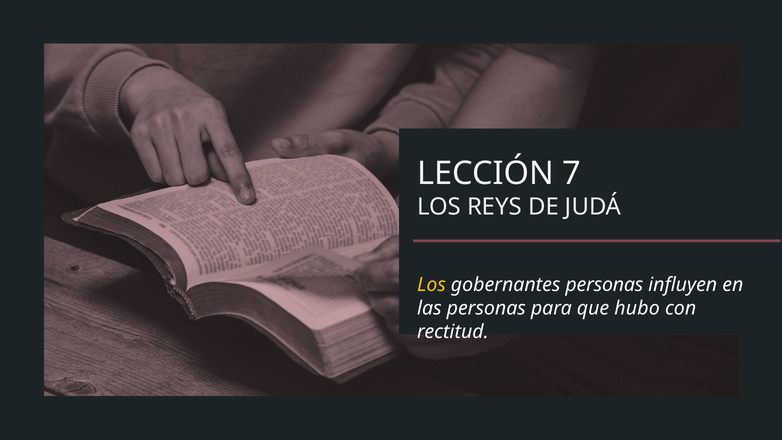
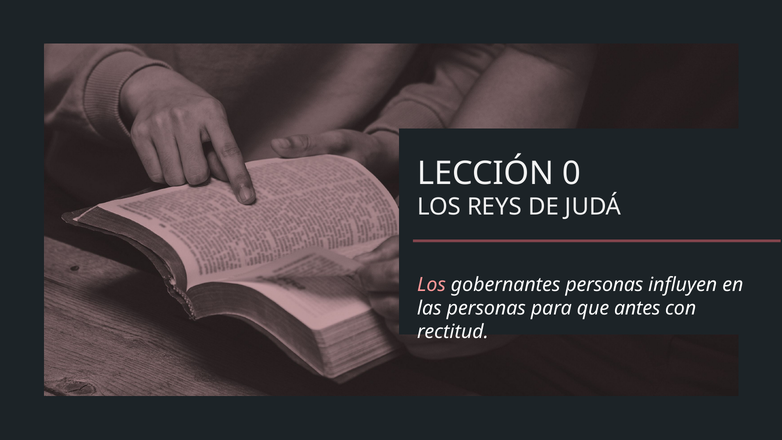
7: 7 -> 0 (572, 173)
Los colour: yellow -> pink (431, 285)
hubo: hubo -> antes (637, 308)
